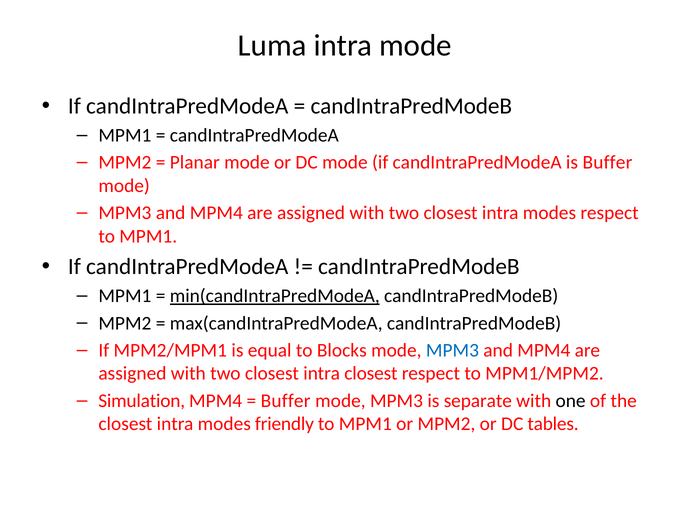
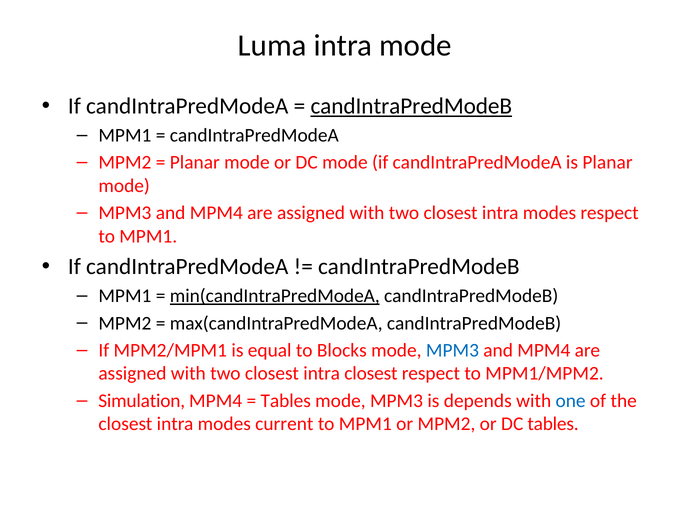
candIntraPredModeB underline: none -> present (411, 106)
is Buffer: Buffer -> Planar (608, 163)
Buffer: Buffer -> Tables (286, 401)
separate: separate -> depends (478, 401)
one colour: black -> blue (571, 401)
friendly: friendly -> current (284, 424)
